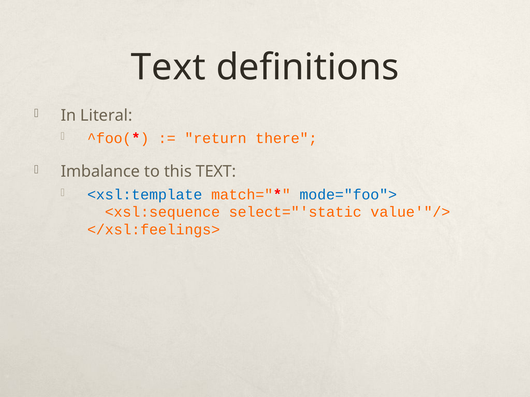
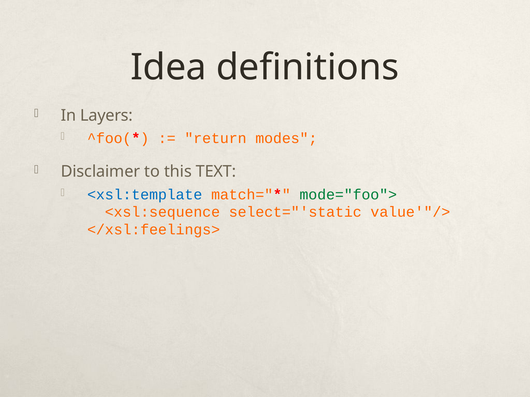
Text: Text -> Idea (169, 67)
Literal: Literal -> Layers (107, 116)
there: there -> modes (286, 138)
Imbalance: Imbalance -> Disclaimer (100, 172)
mode="foo"> colour: blue -> green (348, 195)
